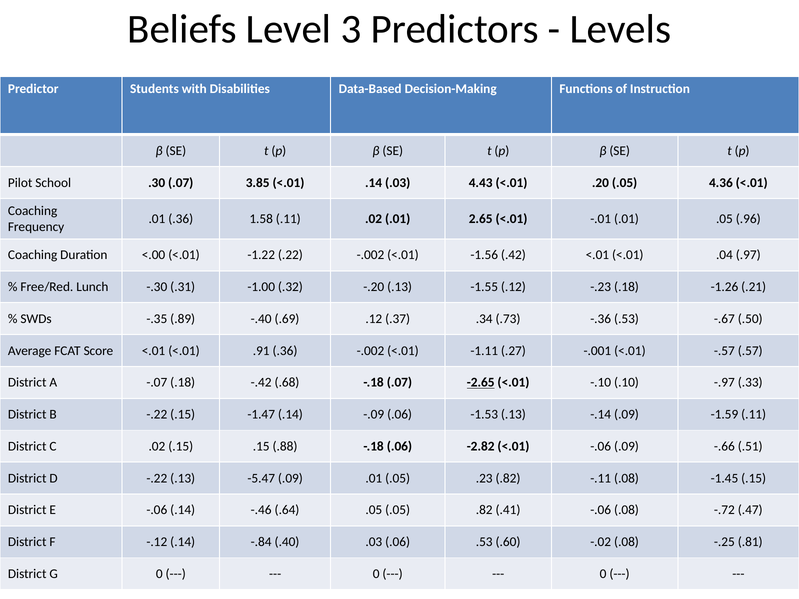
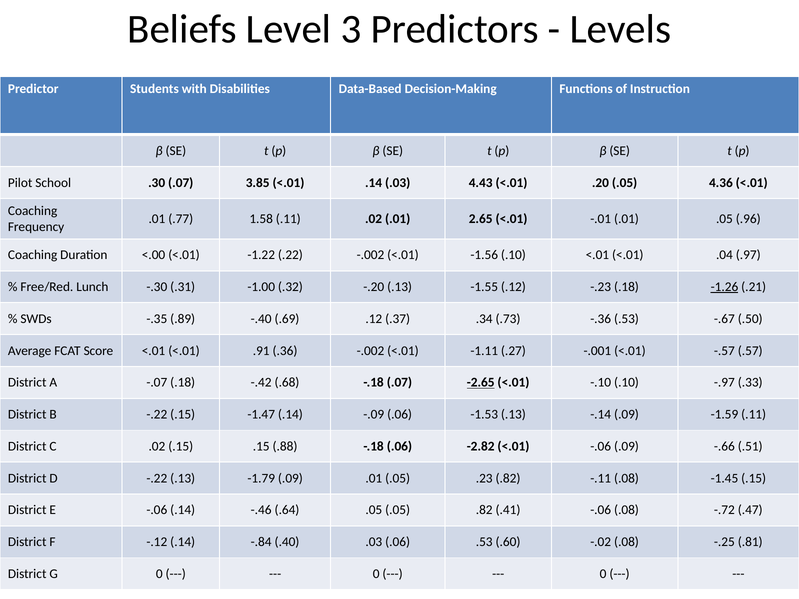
.01 .36: .36 -> .77 (181, 219)
-1.56 .42: .42 -> .10 (513, 255)
-1.26 underline: none -> present (724, 287)
-5.47: -5.47 -> -1.79 (261, 478)
